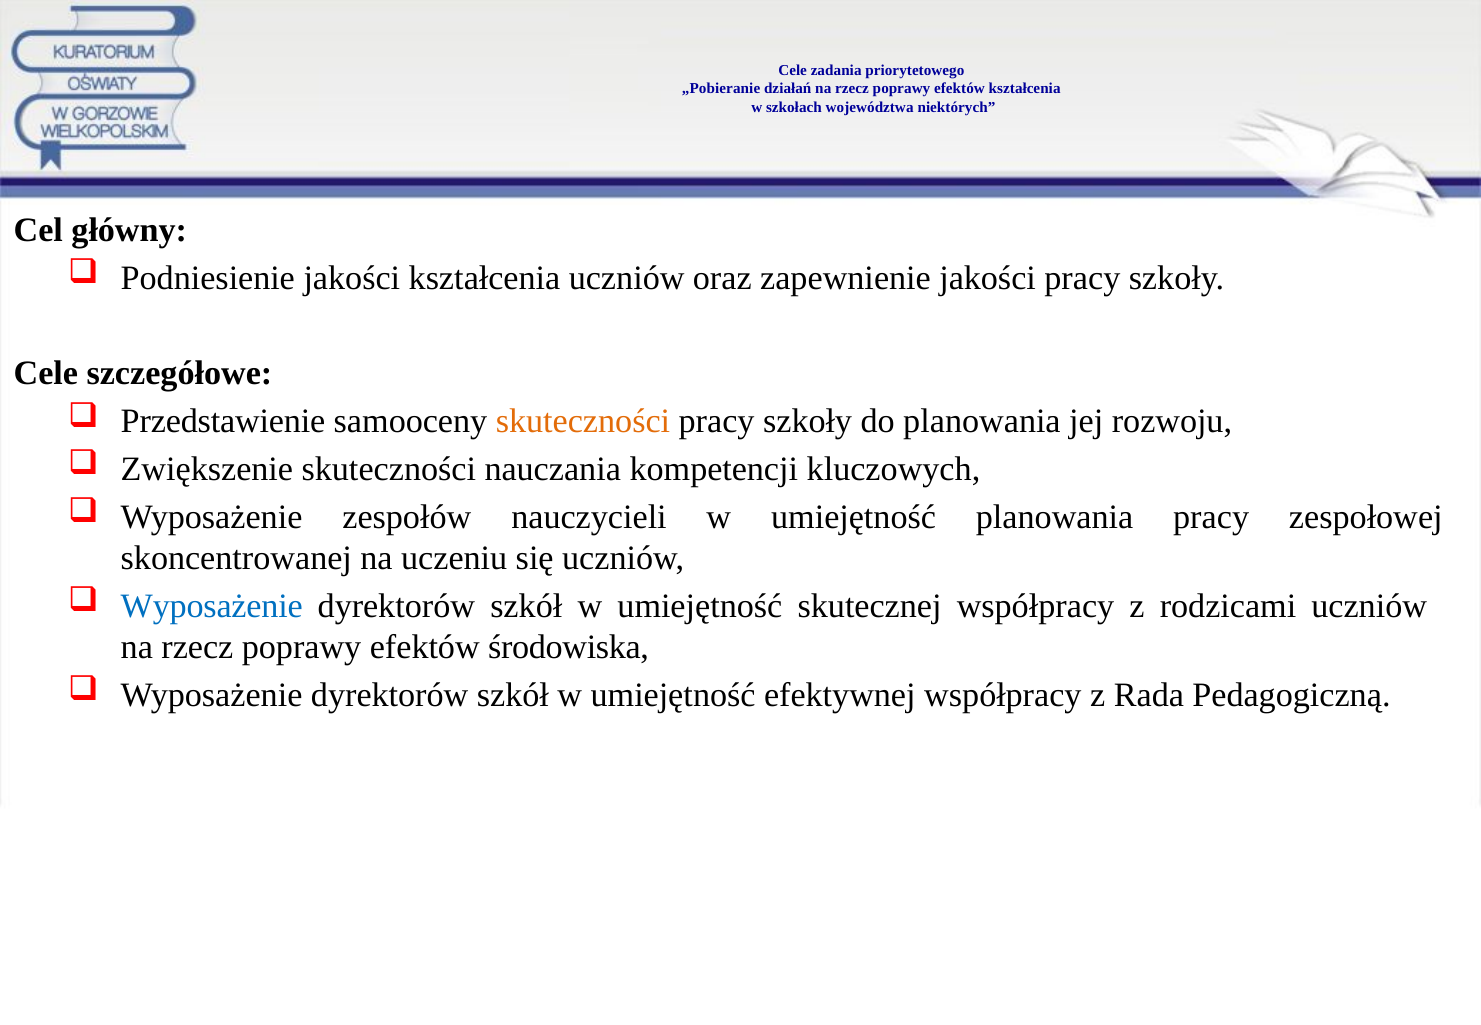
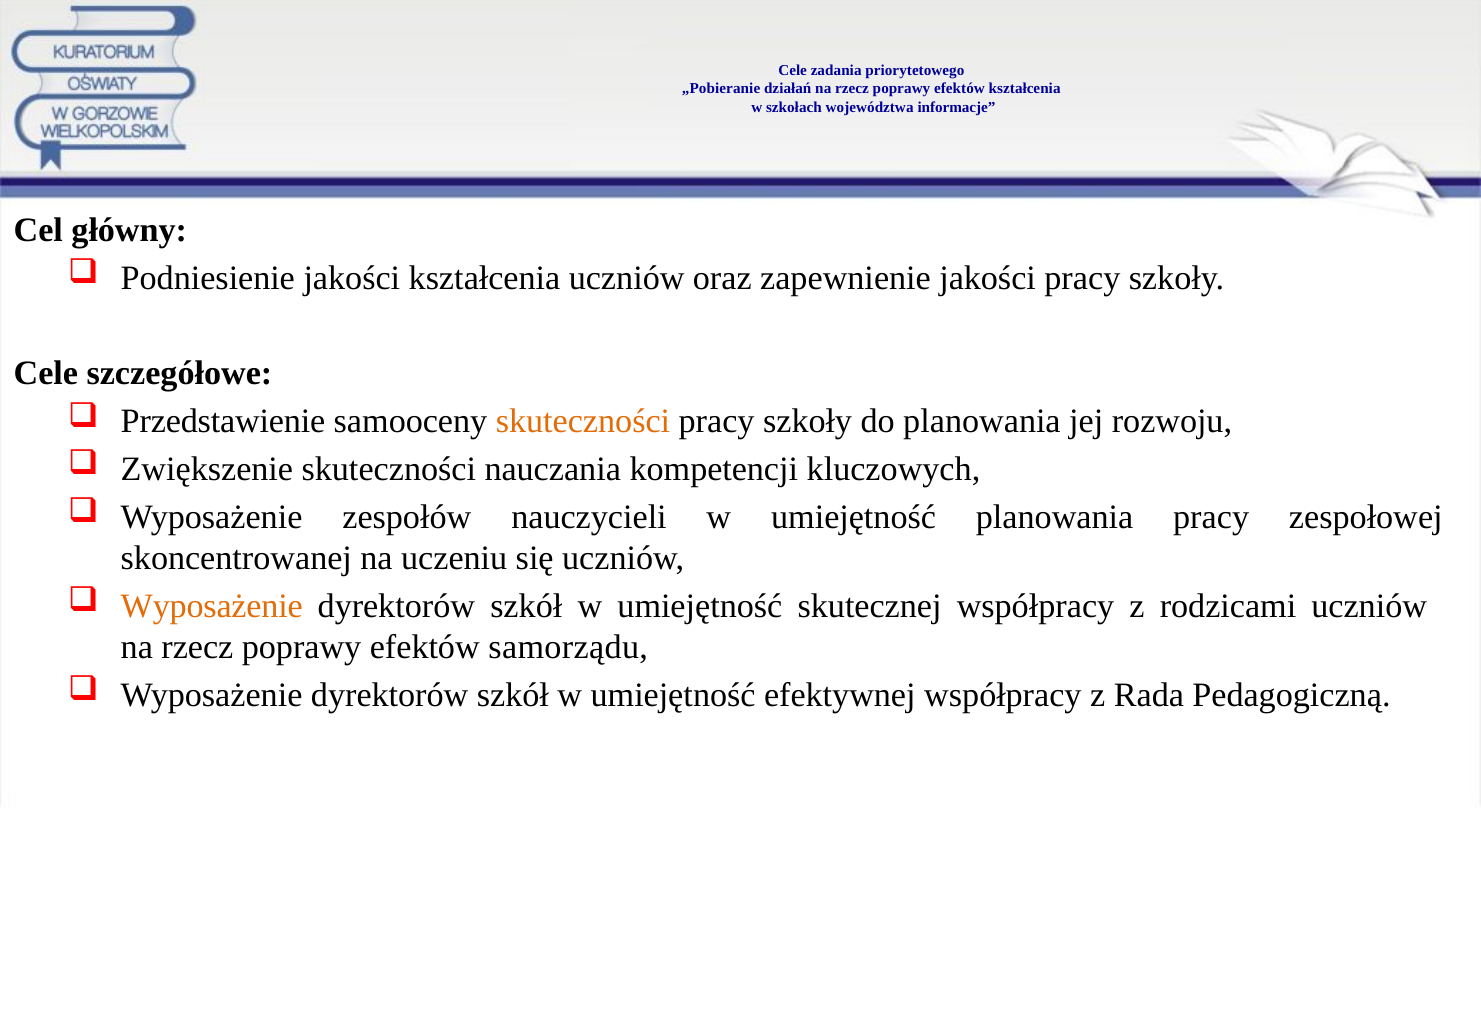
niektórych: niektórych -> informacje (956, 107)
Wyposażenie colour: blue -> orange (212, 606)
środowiska: środowiska -> samorządu (568, 647)
